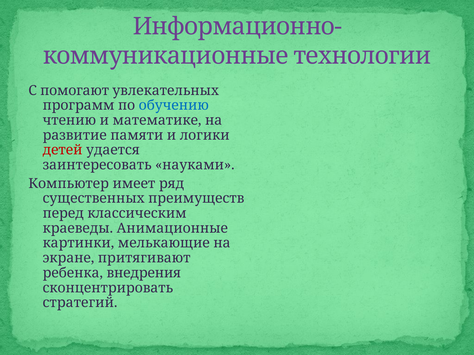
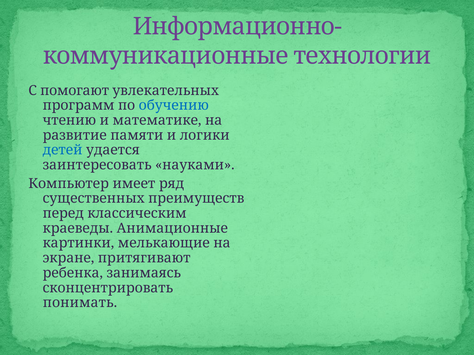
детей colour: red -> blue (63, 150)
внедрения: внедрения -> занимаясь (144, 273)
стратегий: стратегий -> понимать (80, 303)
